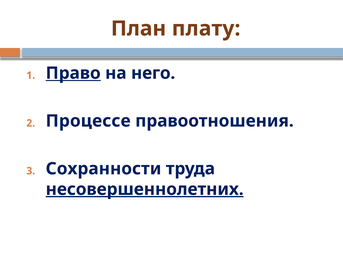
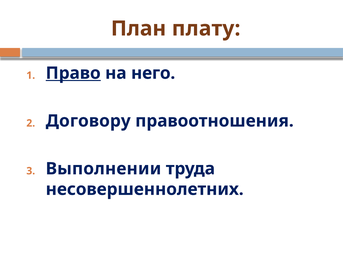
Процессе: Процессе -> Договору (88, 121)
Сохранности: Сохранности -> Выполнении (103, 169)
несовершеннолетних underline: present -> none (145, 189)
